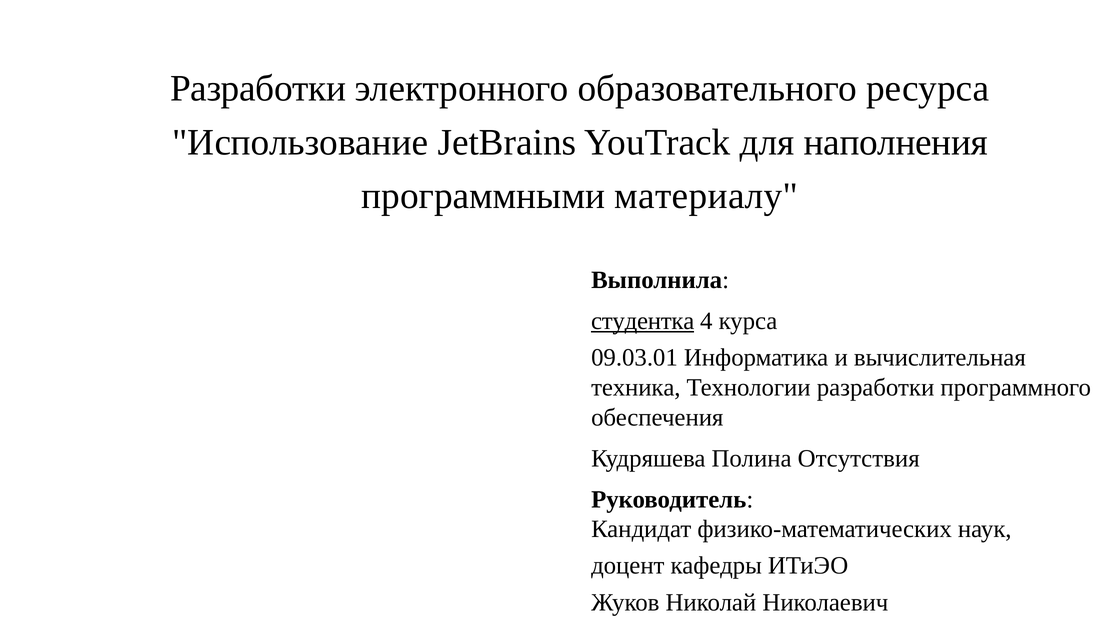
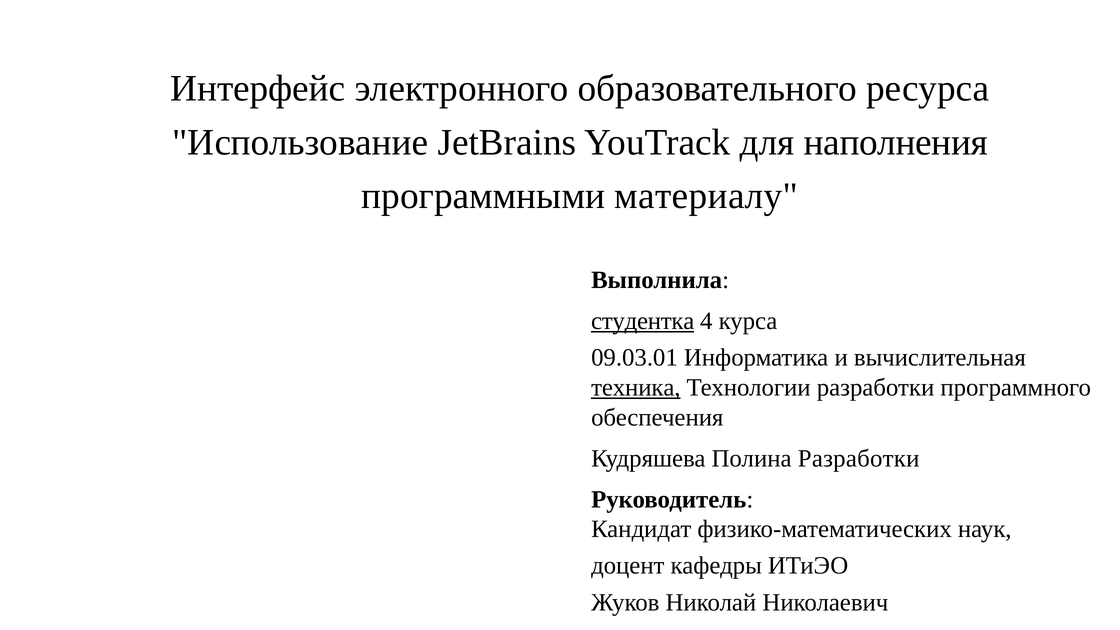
Разработки: Разработки -> Интерфейс (258, 89)
техника underline: none -> present (636, 387)
Полина Отсутствия: Отсутствия -> Разработки (859, 458)
